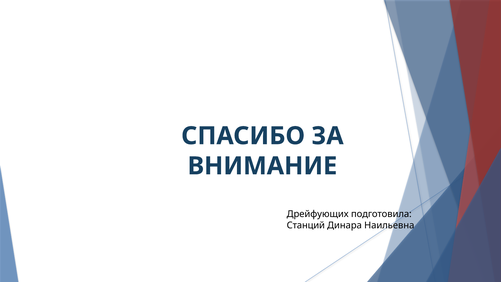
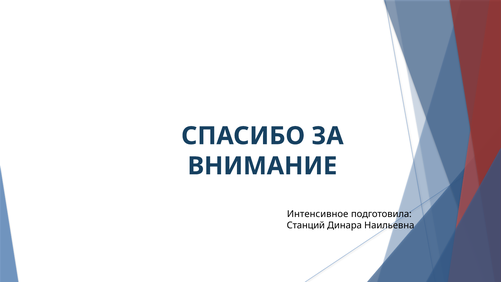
Дрейфующих: Дрейфующих -> Интенсивное (318, 214)
